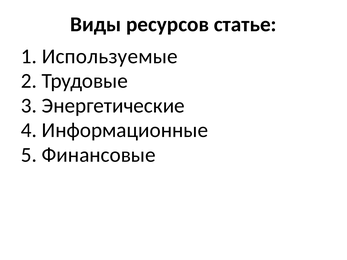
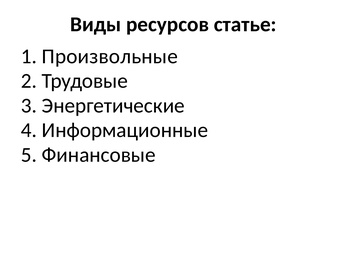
Используемые: Используемые -> Произвольные (110, 56)
